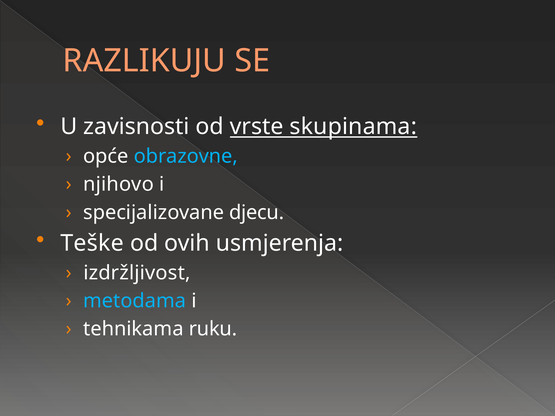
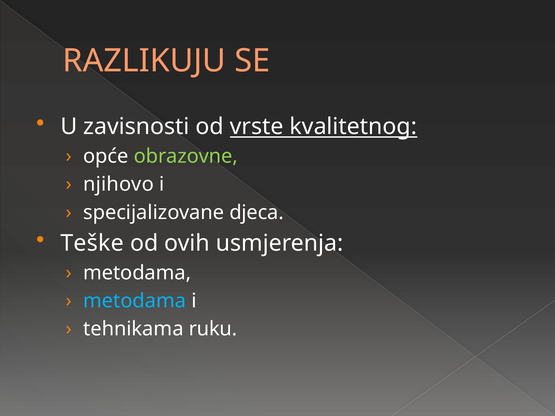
skupinama: skupinama -> kvalitetnog (353, 127)
obrazovne colour: light blue -> light green (186, 156)
djecu: djecu -> djeca (257, 213)
izdržljivost: izdržljivost -> metodama (137, 273)
